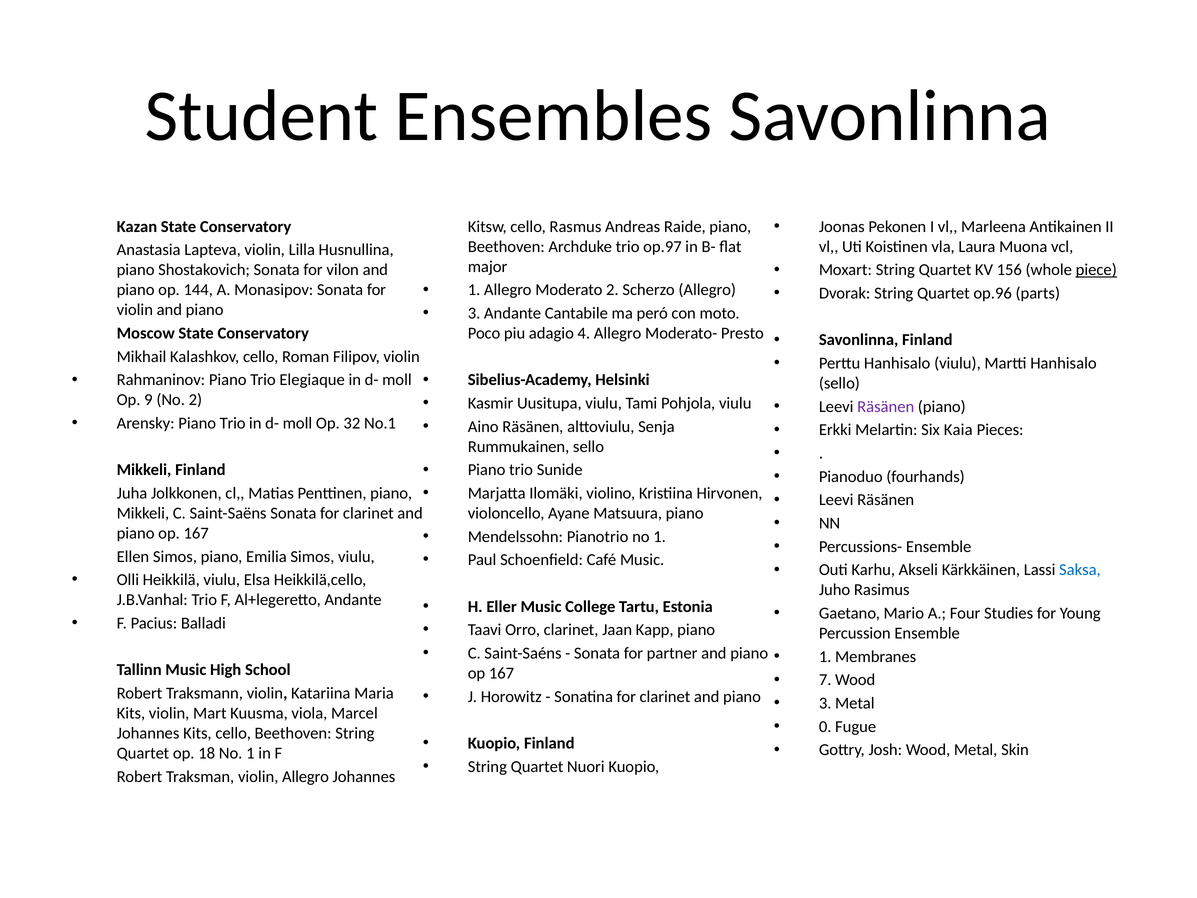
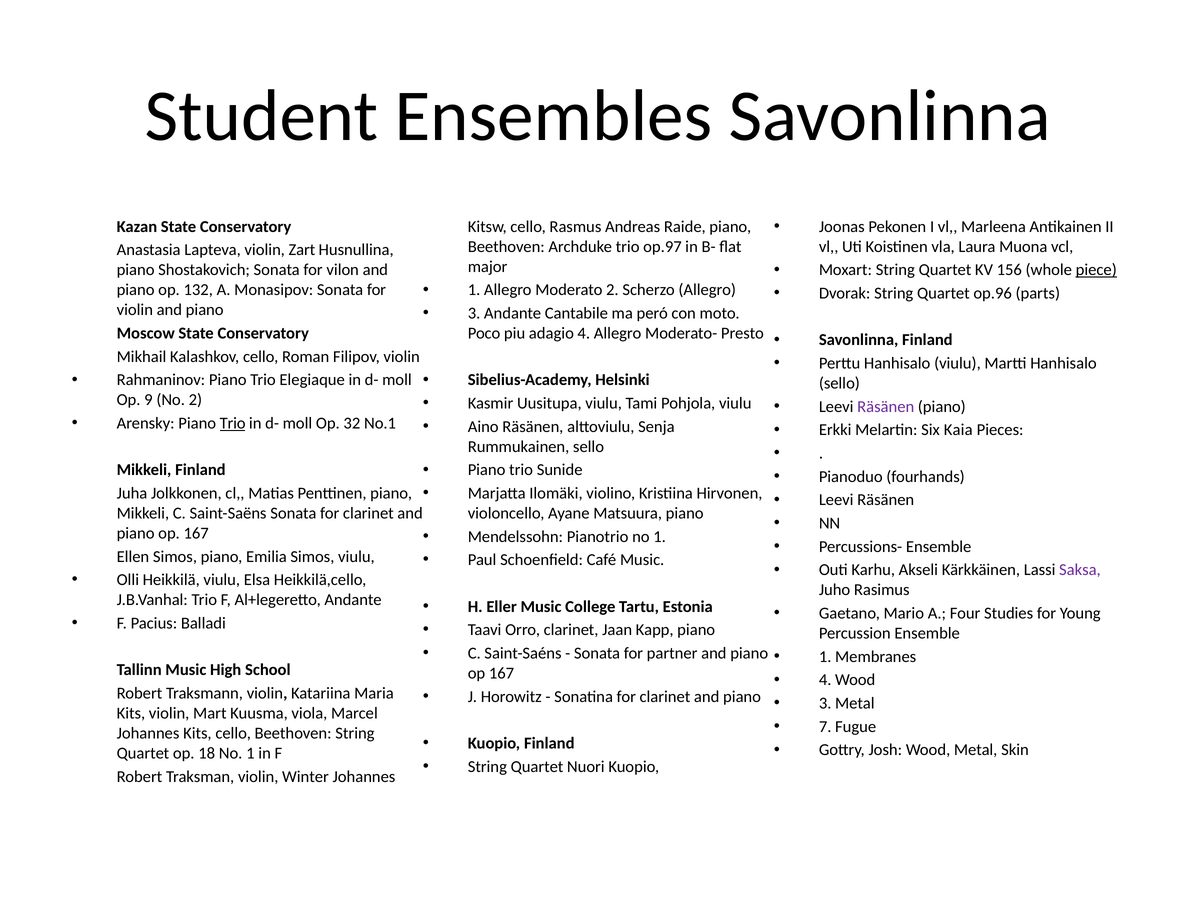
Lilla: Lilla -> Zart (302, 250)
144: 144 -> 132 (198, 290)
Trio underline: none -> present (233, 423)
Saksa colour: blue -> purple (1080, 570)
7: 7 -> 4 (825, 680)
0: 0 -> 7 (825, 726)
violin Allegro: Allegro -> Winter (305, 776)
